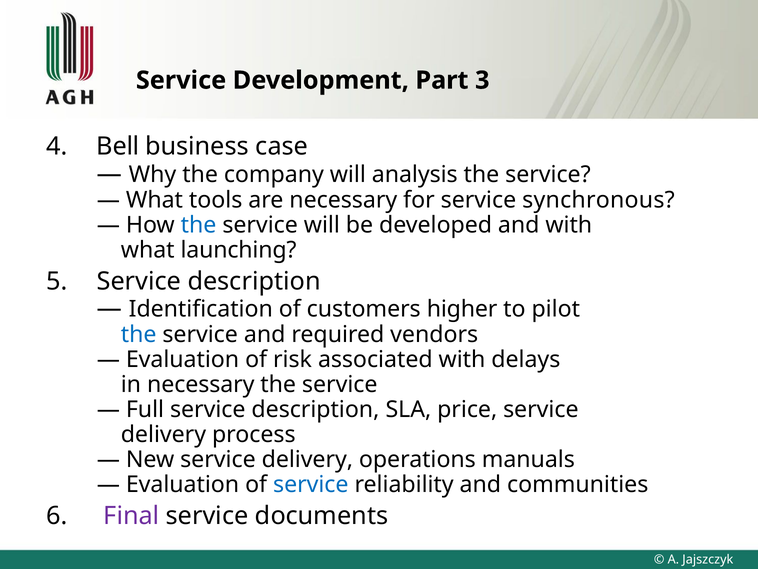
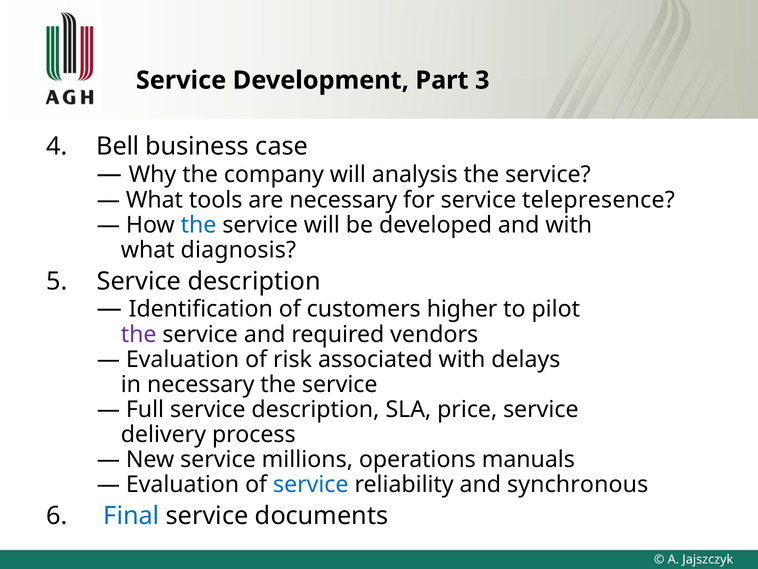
synchronous: synchronous -> telepresence (599, 200)
launching: launching -> diagnosis (238, 250)
the colour: blue -> purple (139, 334)
New service delivery: delivery -> millions (307, 459)
communities: communities -> synchronous (578, 484)
Final colour: purple -> blue (131, 516)
